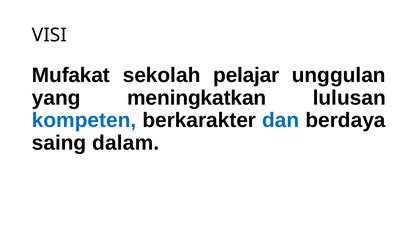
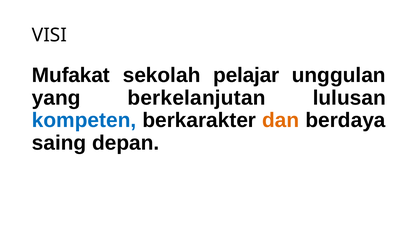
meningkatkan: meningkatkan -> berkelanjutan (197, 98)
dan colour: blue -> orange (281, 120)
dalam: dalam -> depan (126, 143)
